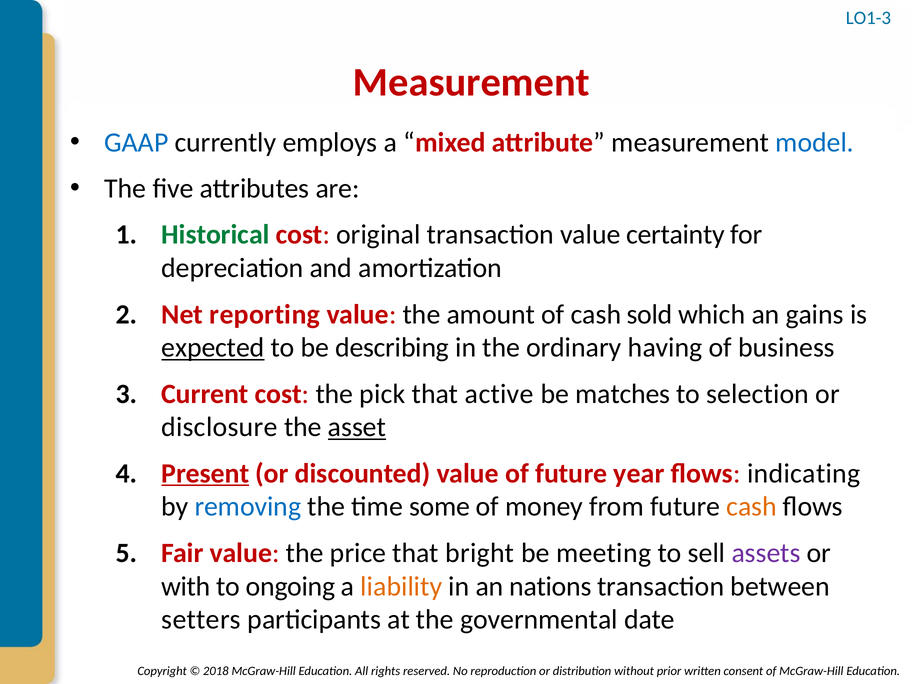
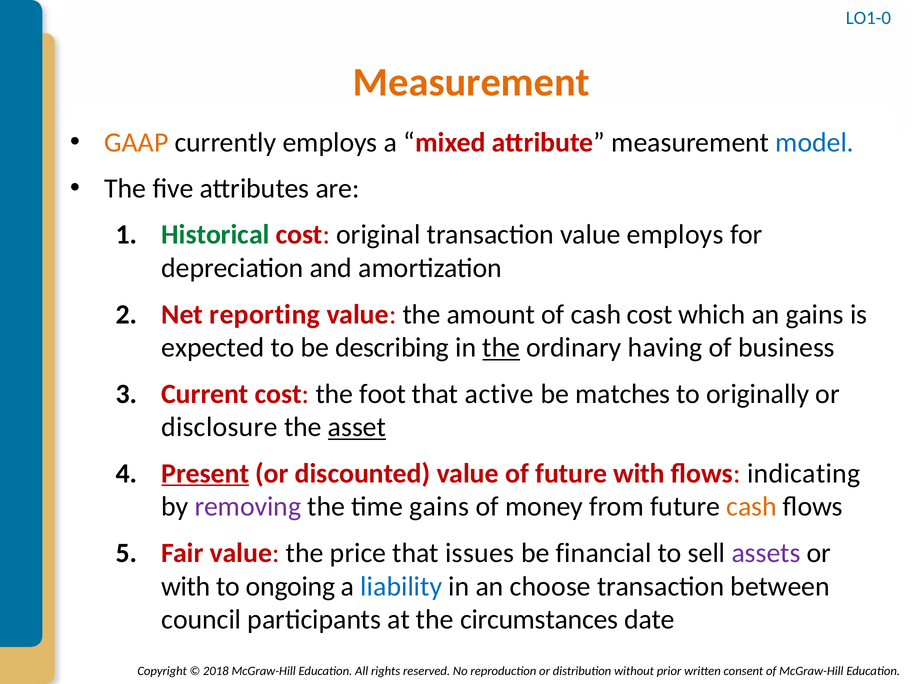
LO1-3: LO1-3 -> LO1-0 (868, 18)
Measurement colour: red -> orange (471, 83)
GAAP colour: blue -> orange (136, 143)
value certainty: certainty -> employs (675, 235)
cash sold: sold -> cost (650, 314)
expected underline: present -> none (213, 348)
the underline: none -> present (501, 348)
pick: pick -> foot (383, 394)
selection: selection -> originally (758, 394)
future year: year -> with (639, 473)
removing colour: blue -> purple (248, 507)
time some: some -> gains (439, 507)
bright: bright -> issues (480, 553)
meeting: meeting -> financial (604, 553)
liability colour: orange -> blue (401, 586)
nations: nations -> choose (550, 586)
setters: setters -> council (201, 620)
governmental: governmental -> circumstances (539, 620)
